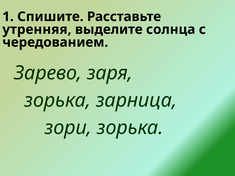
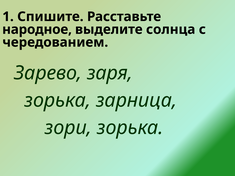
утренняя: утренняя -> народное (37, 29)
